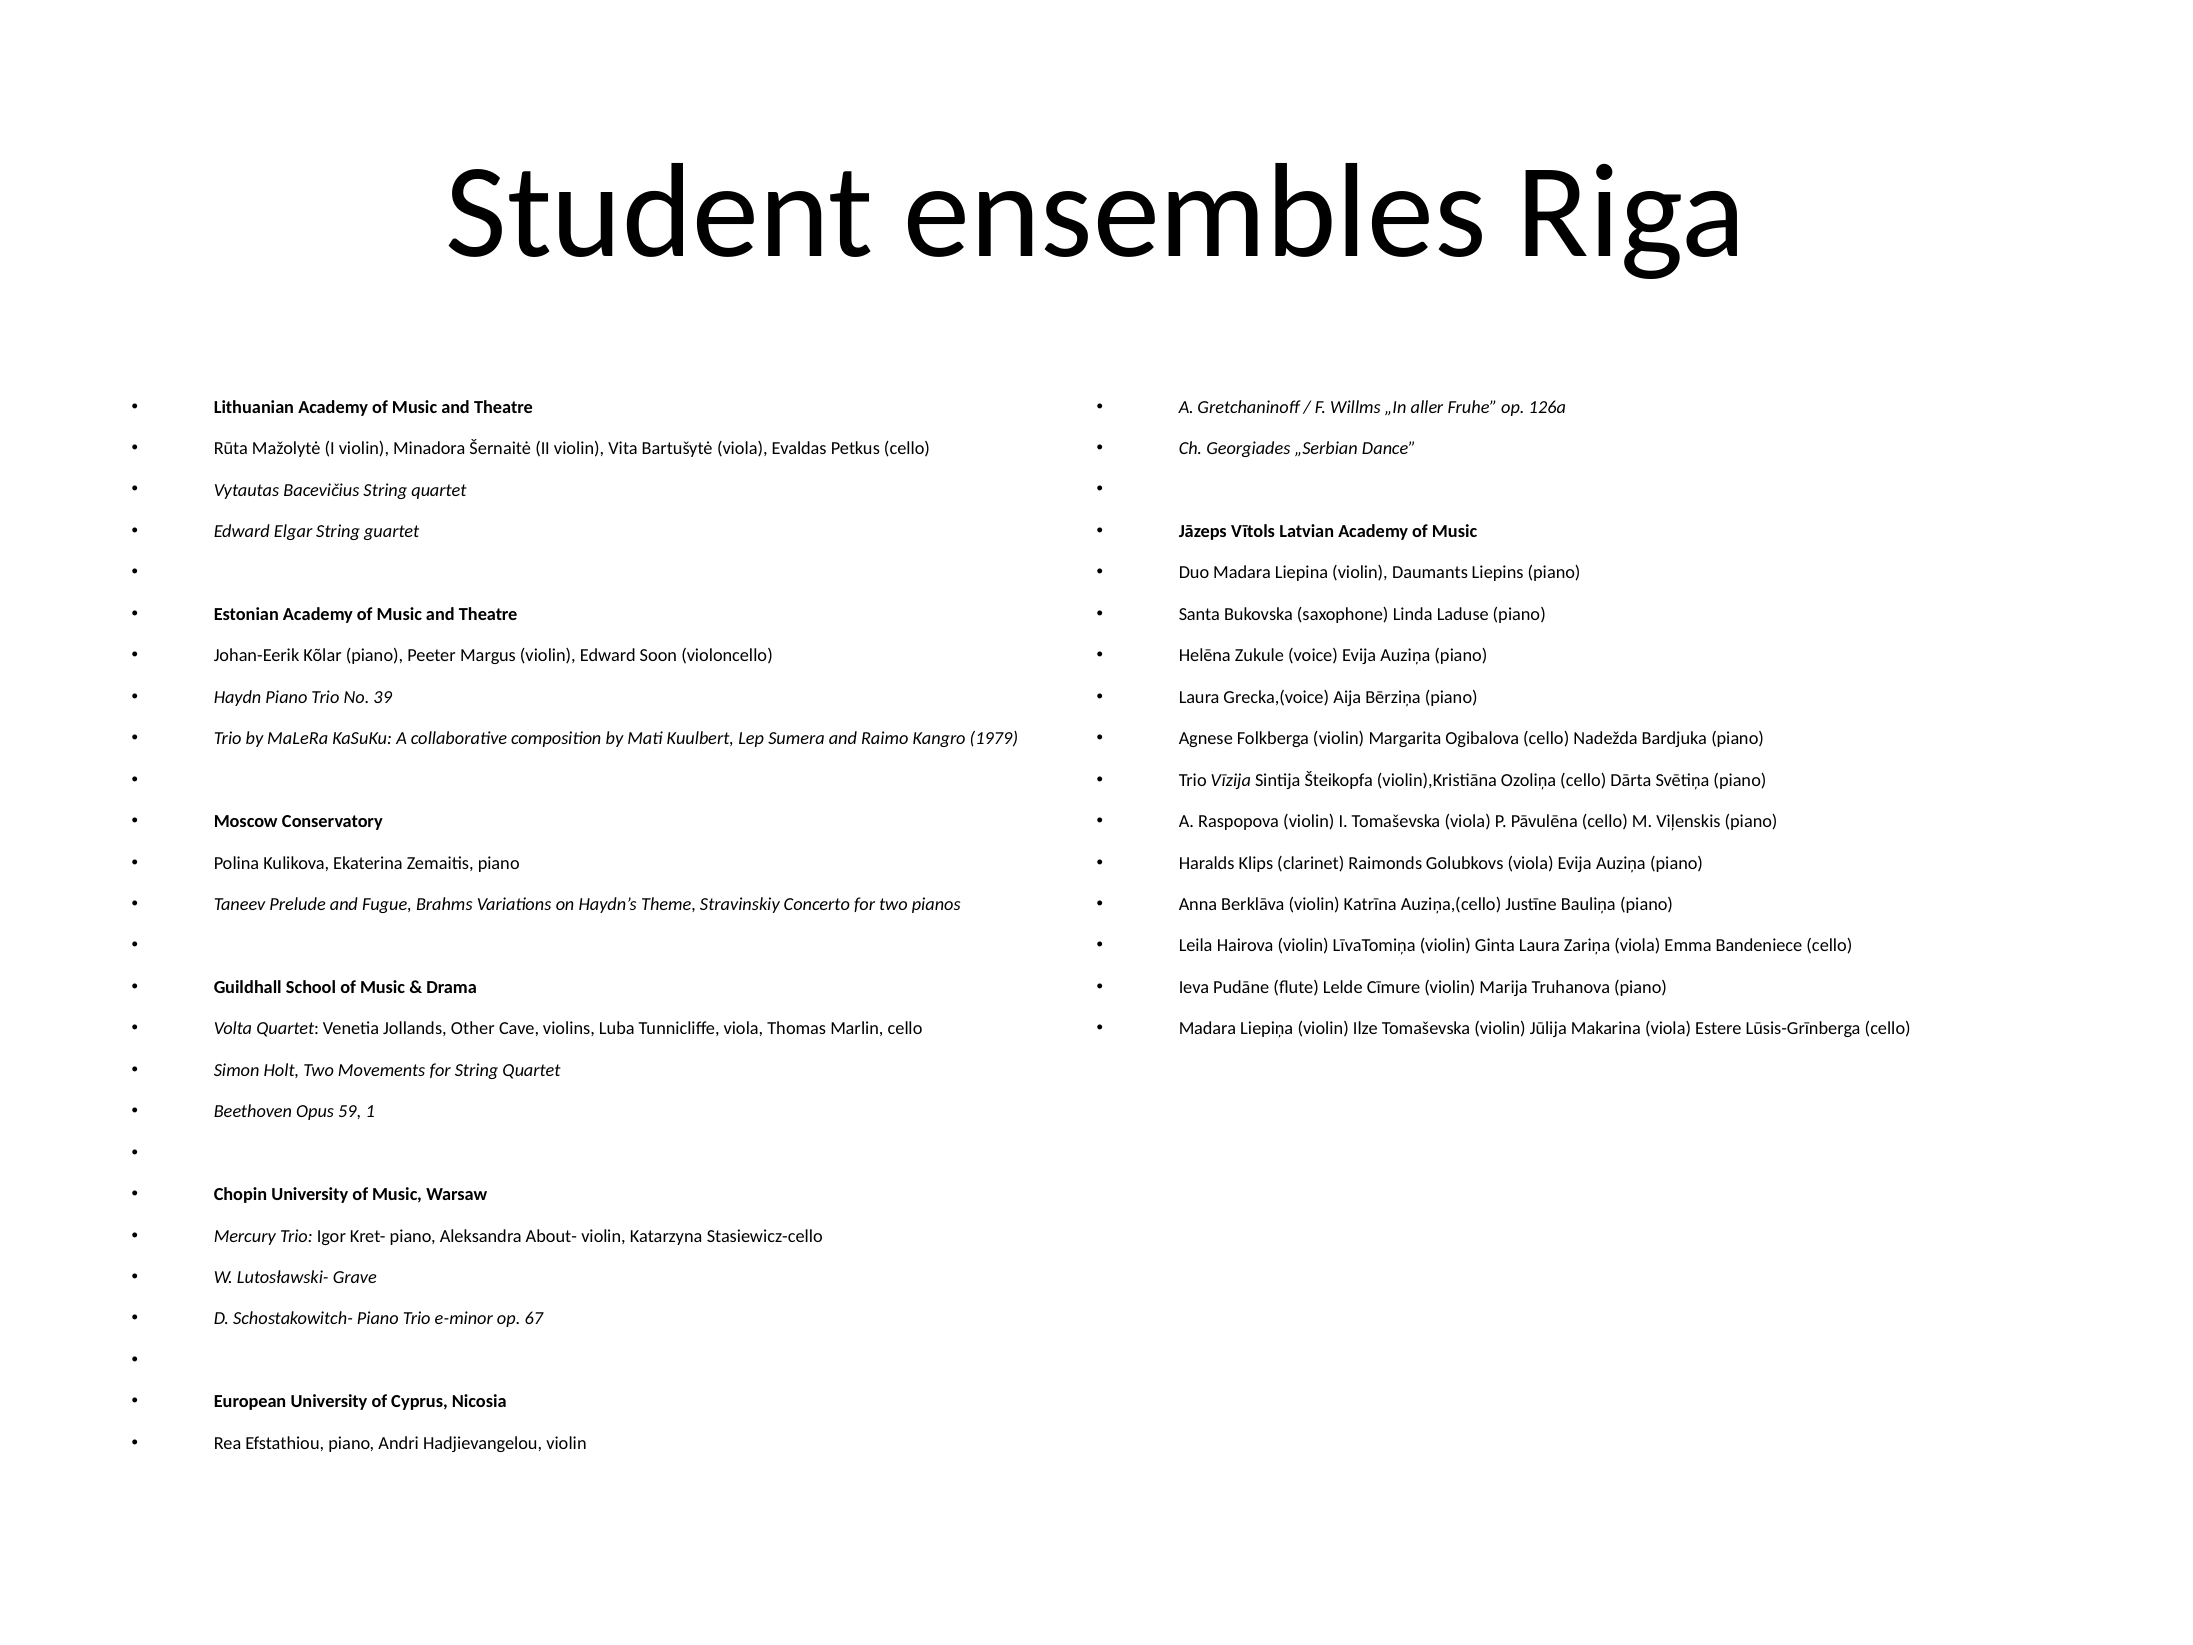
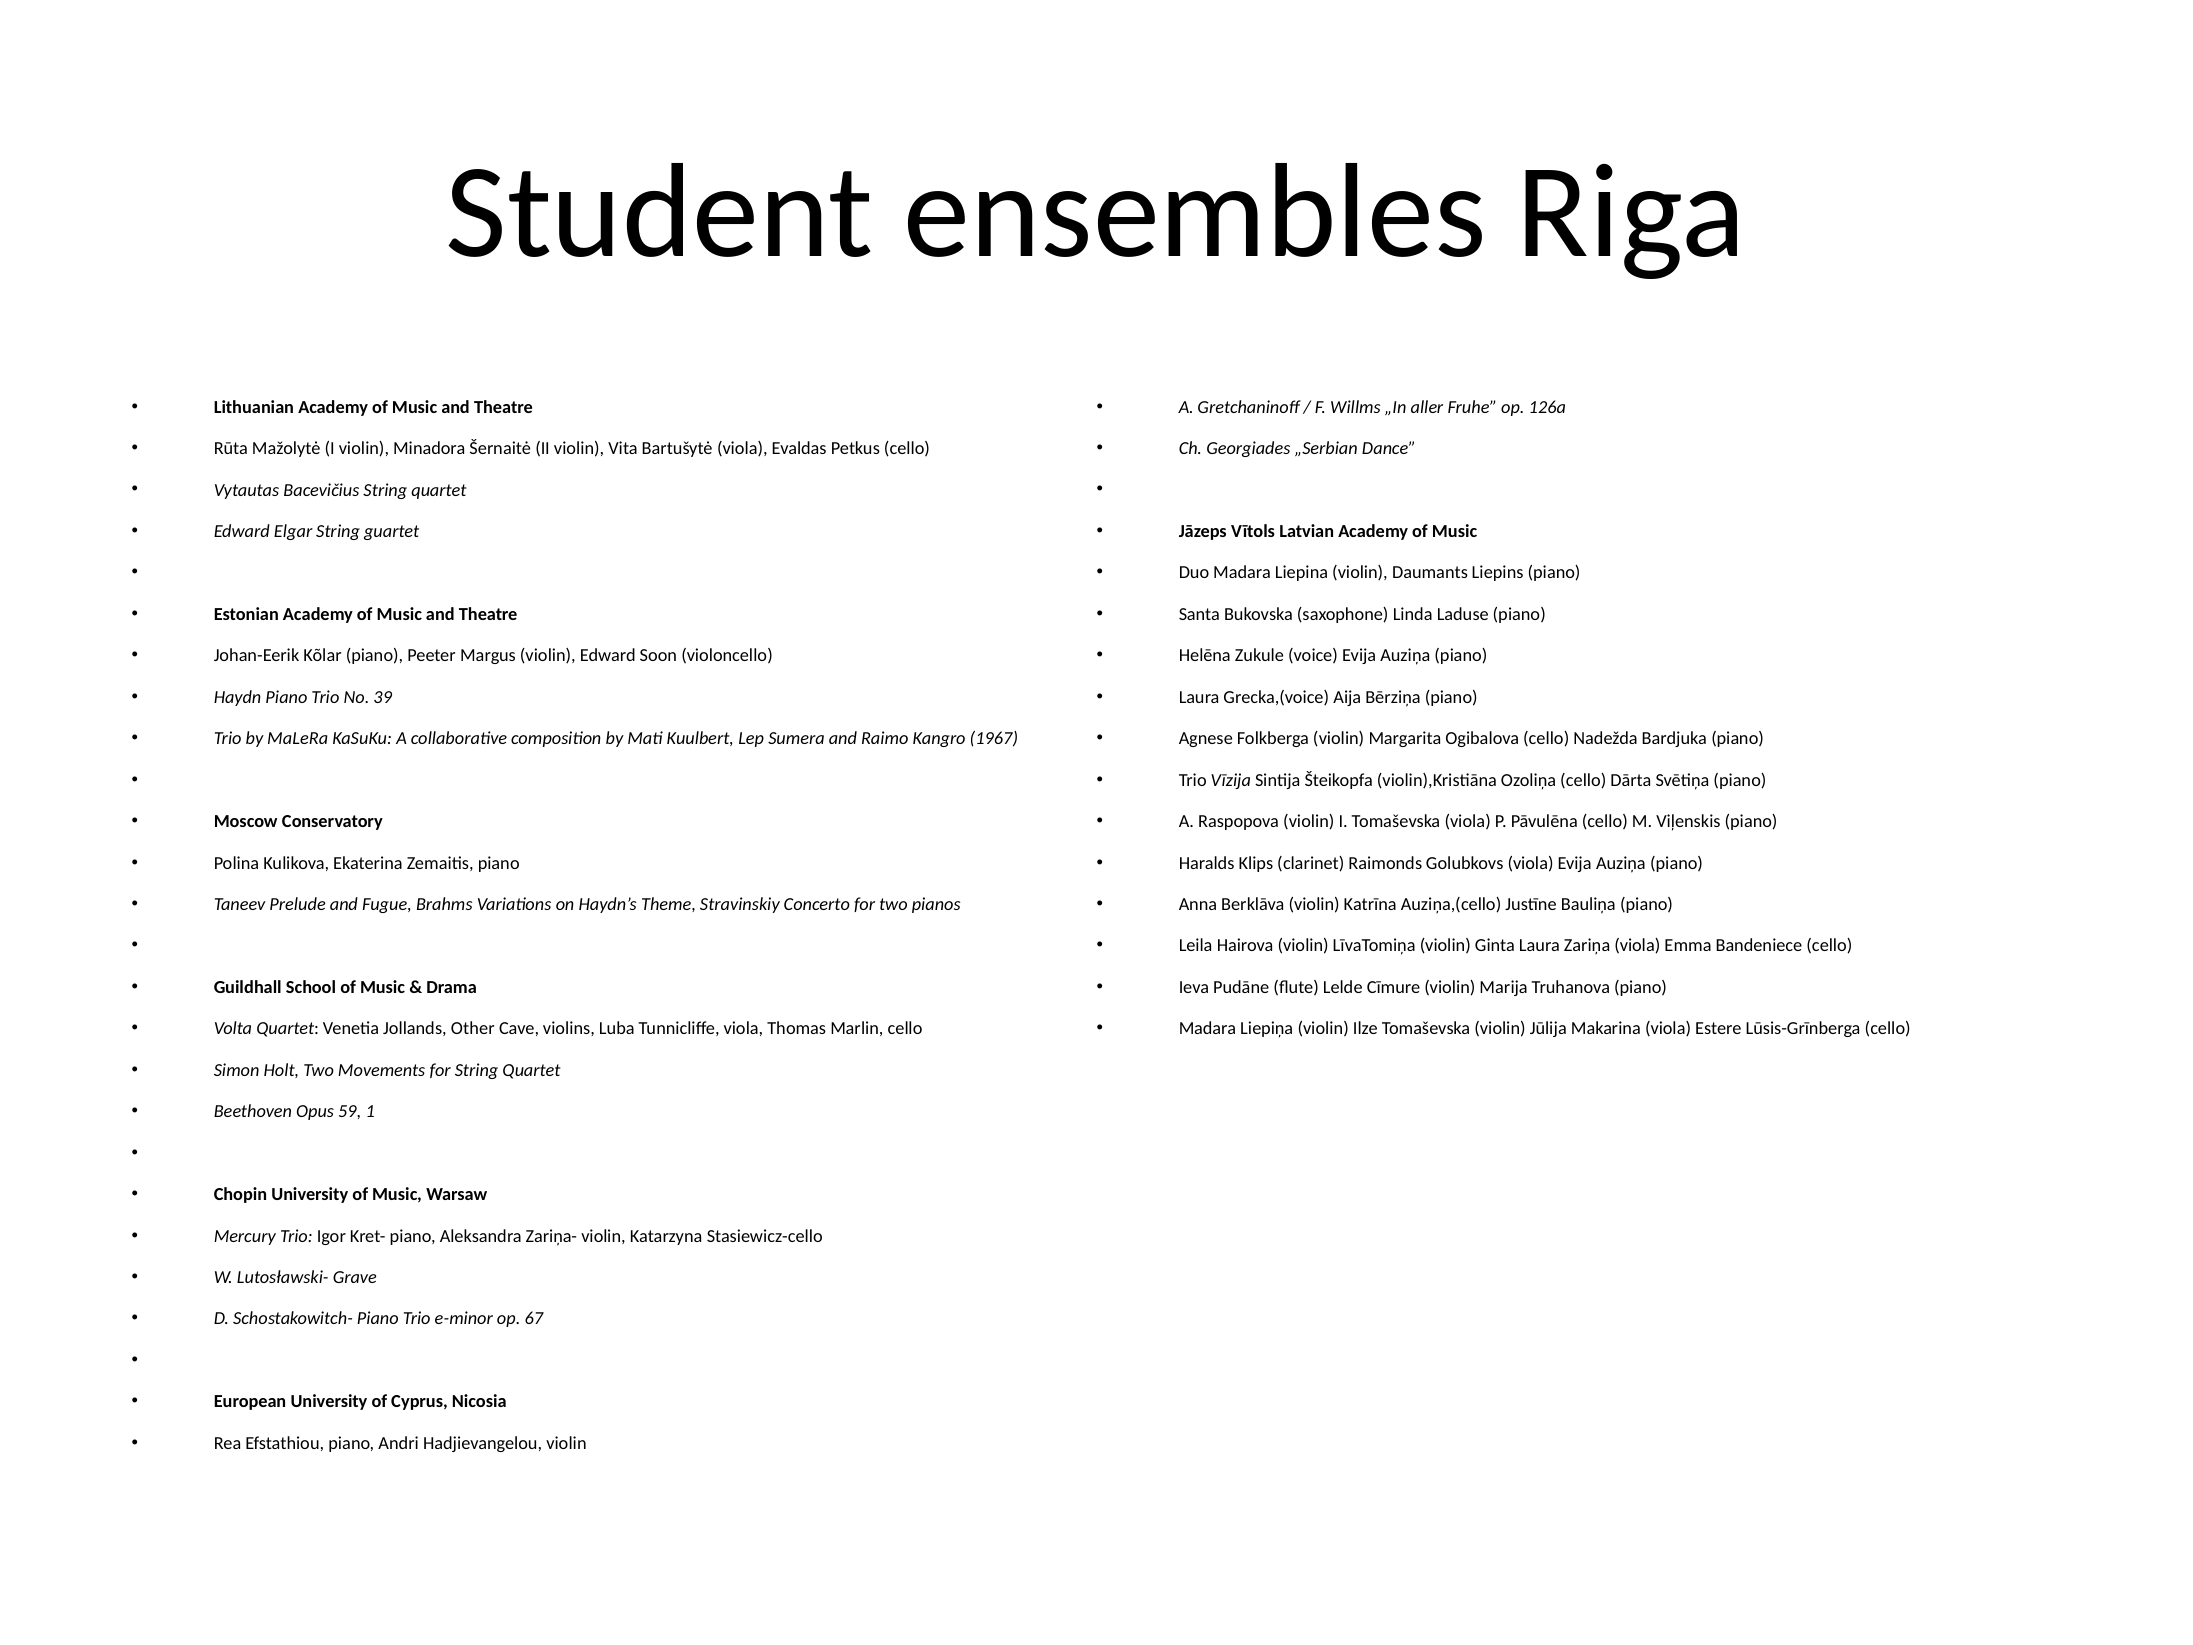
1979: 1979 -> 1967 (994, 739)
About-: About- -> Zariņa- (551, 1236)
